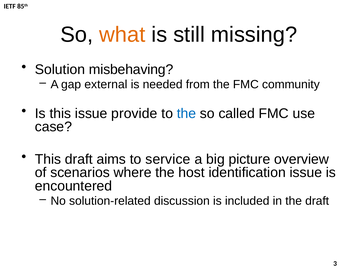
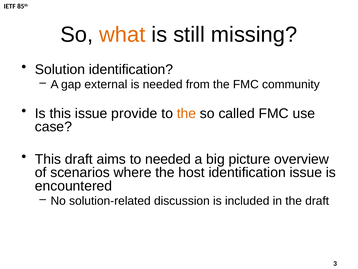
Solution misbehaving: misbehaving -> identification (131, 69)
the colour: blue -> orange (186, 113)
to service: service -> needed (168, 159)
